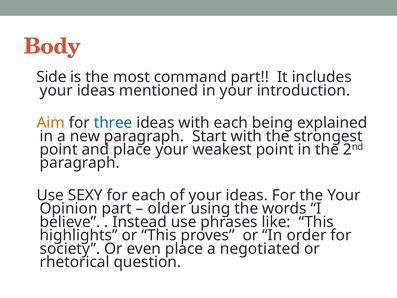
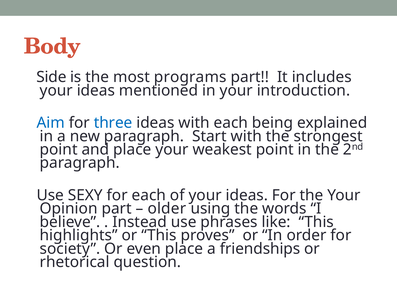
command: command -> programs (190, 77)
Aim colour: orange -> blue (51, 123)
negotiated: negotiated -> friendships (260, 248)
